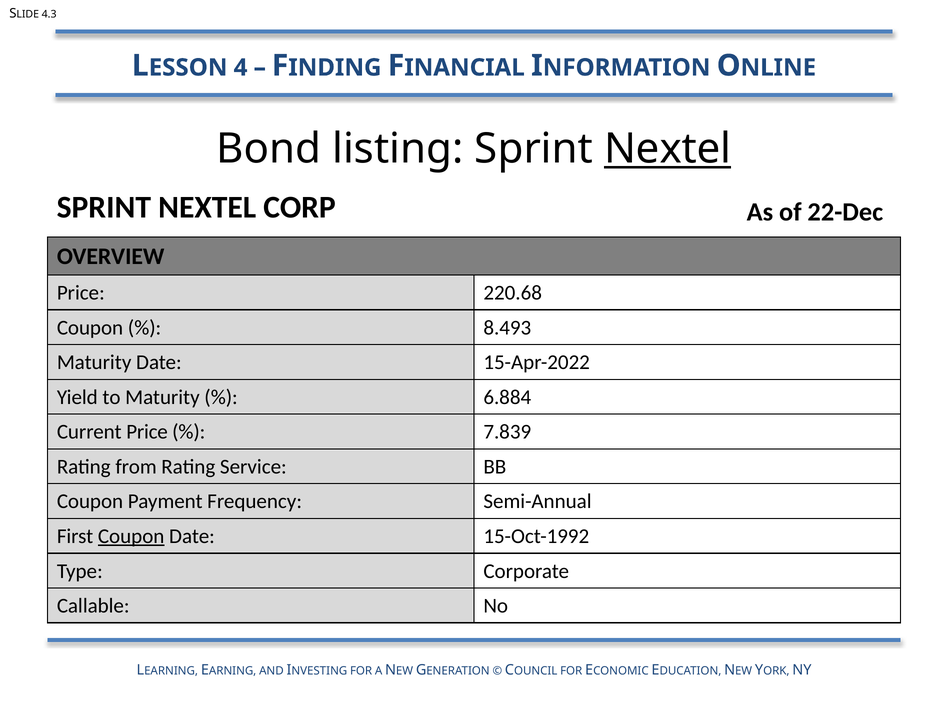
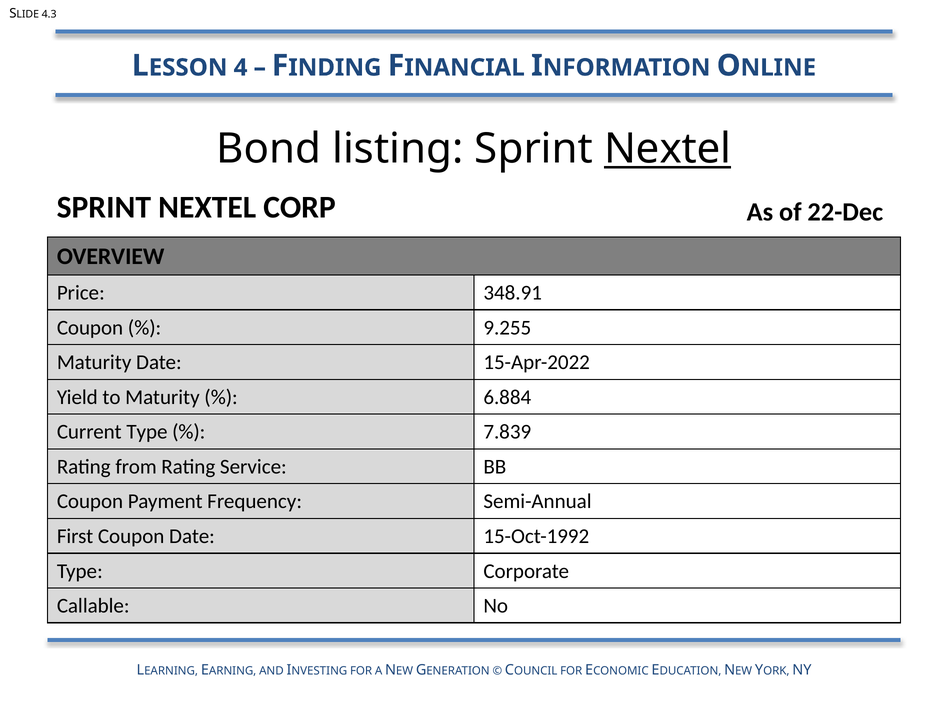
220.68: 220.68 -> 348.91 (513, 293)
8.493: 8.493 -> 9.255 (507, 328)
Current Price: Price -> Type (147, 432)
Coupon underline: present -> none (131, 536)
